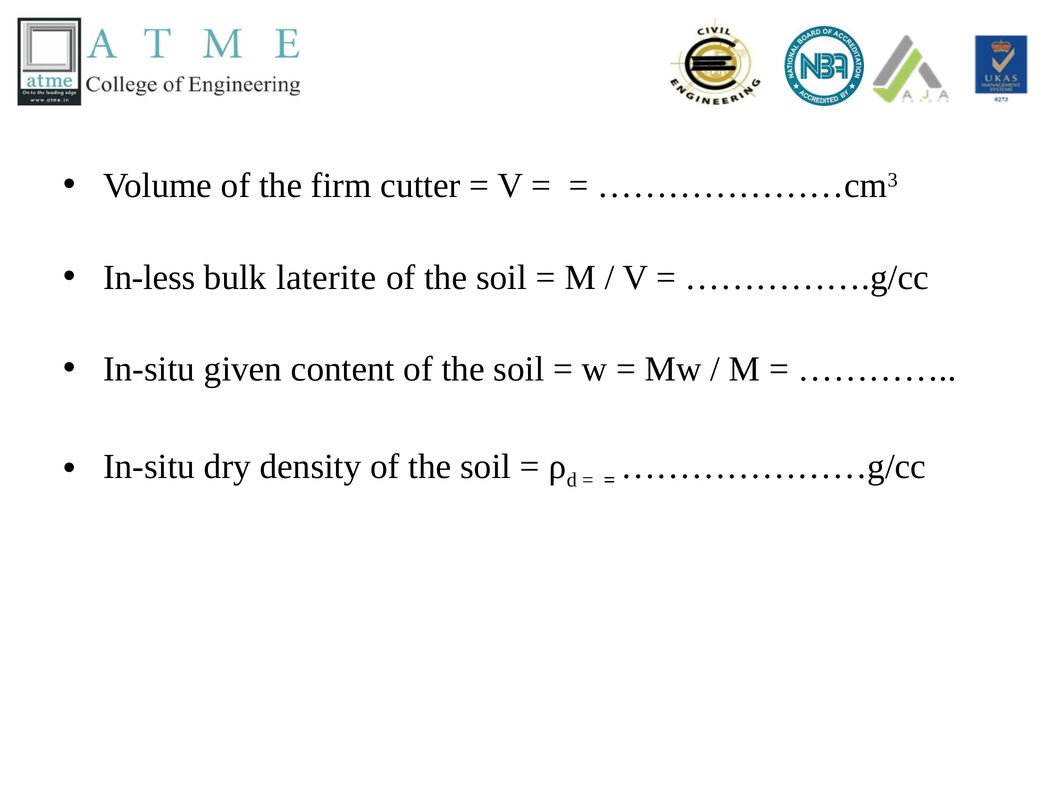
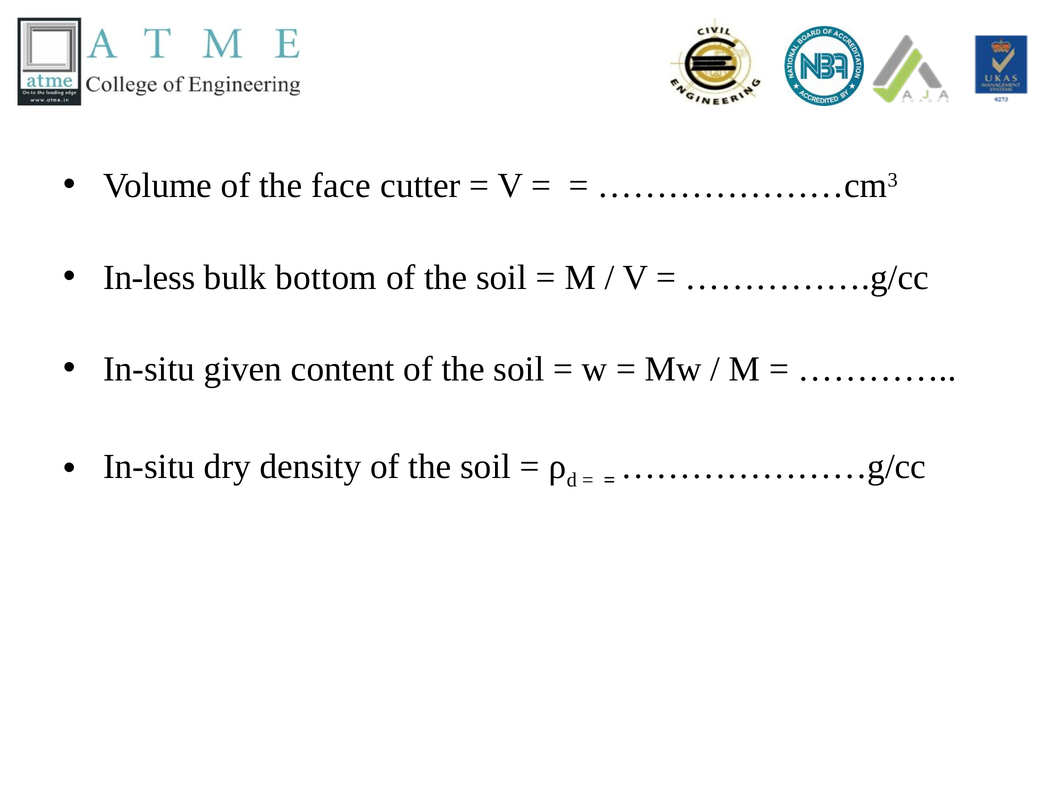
firm: firm -> face (341, 186)
laterite: laterite -> bottom (326, 278)
